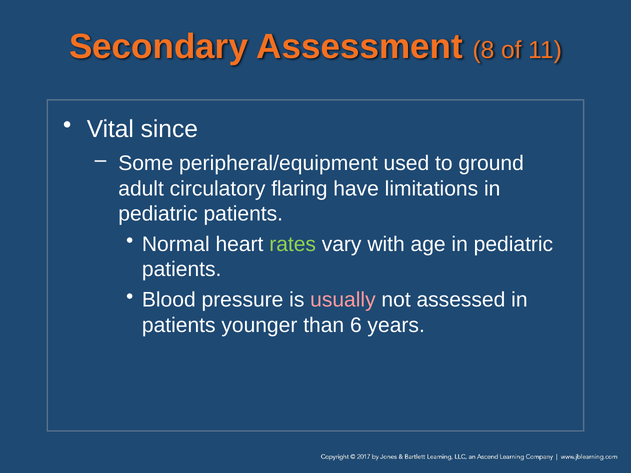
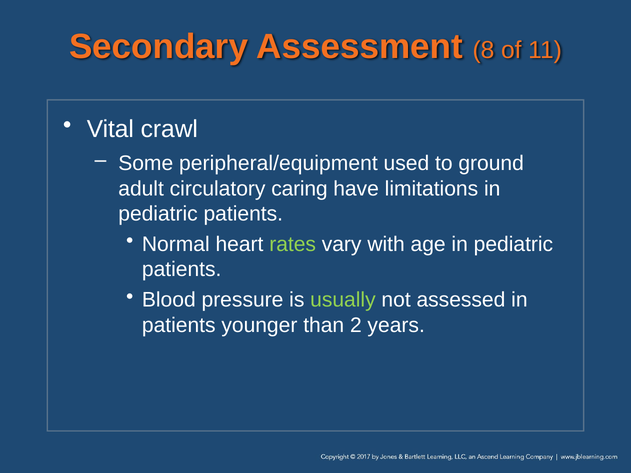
since: since -> crawl (169, 129)
flaring: flaring -> caring (299, 189)
usually colour: pink -> light green (343, 300)
6: 6 -> 2 (356, 325)
